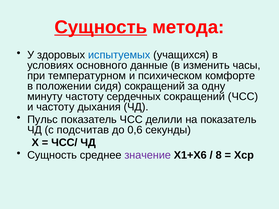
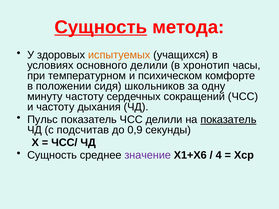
испытуемых colour: blue -> orange (119, 55)
основного данные: данные -> делили (149, 65)
изменить: изменить -> хронотип (206, 65)
сидя сокращений: сокращений -> школьников (155, 86)
показатель underline: none -> present (228, 120)
0,6: 0,6 -> 0,9 (135, 130)
8: 8 -> 4 (219, 155)
